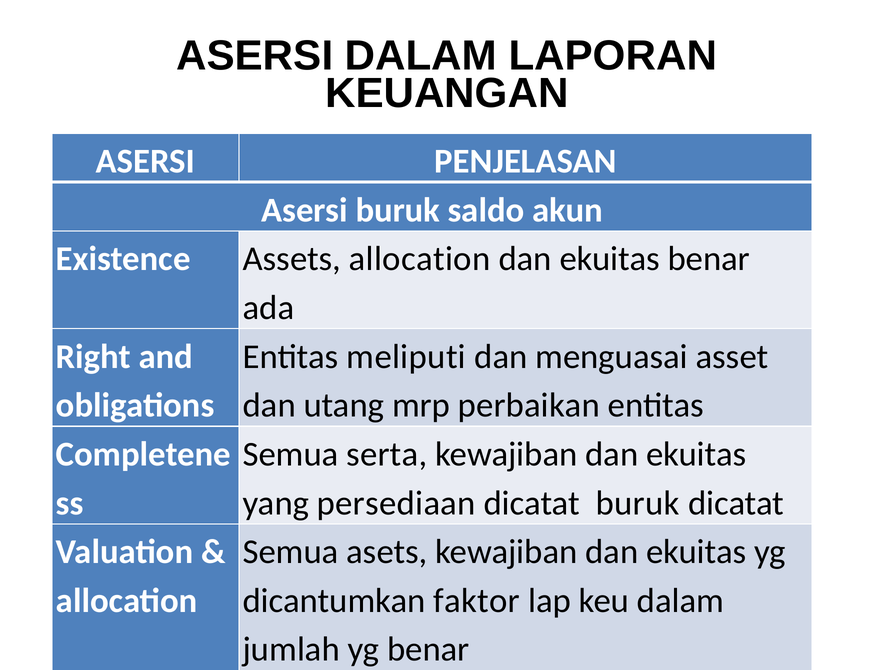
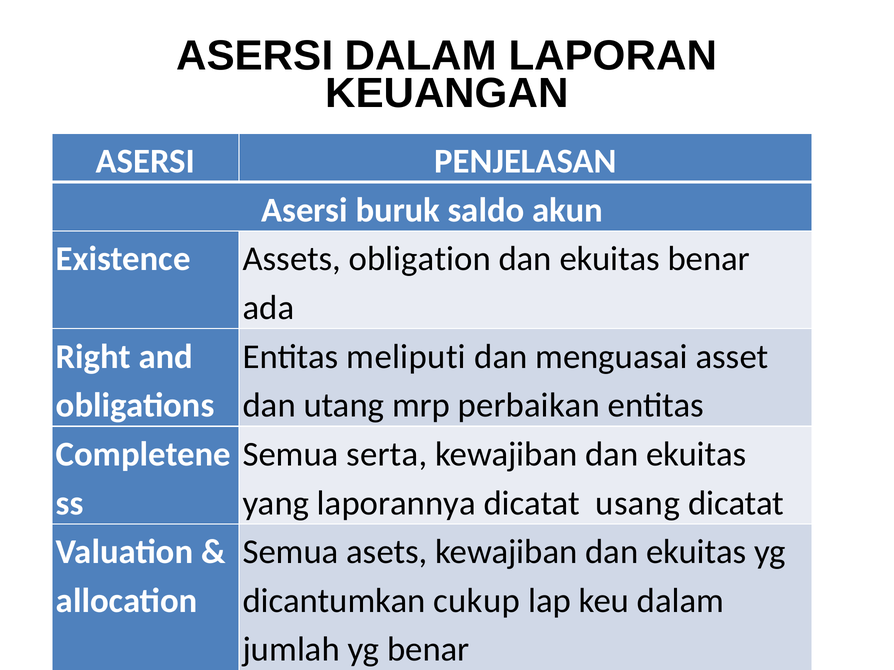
Assets allocation: allocation -> obligation (420, 259)
persediaan: persediaan -> laporannya (396, 503)
dicatat buruk: buruk -> usang (638, 503)
faktor: faktor -> cukup (477, 601)
